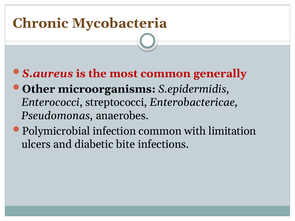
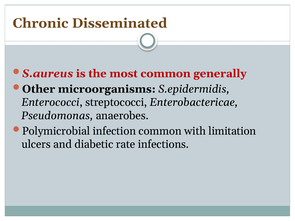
Mycobacteria: Mycobacteria -> Disseminated (119, 23)
bite: bite -> rate (126, 145)
